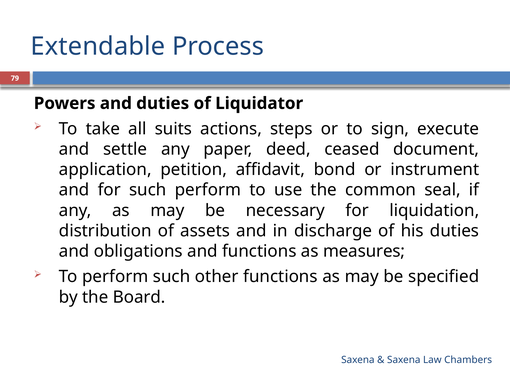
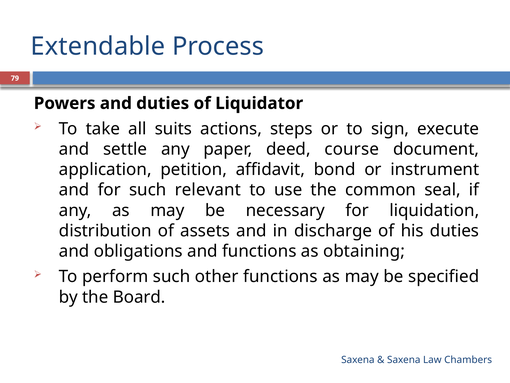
ceased: ceased -> course (352, 149)
such perform: perform -> relevant (208, 190)
measures: measures -> obtaining (364, 251)
